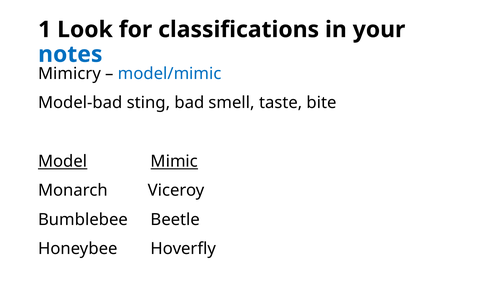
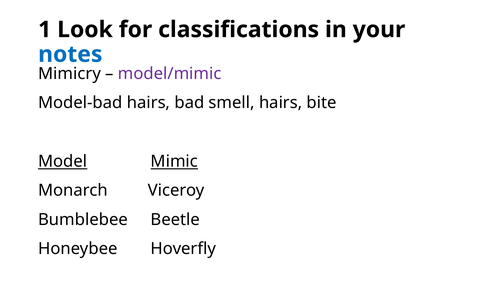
model/mimic colour: blue -> purple (170, 74)
Model-bad sting: sting -> hairs (148, 103)
smell taste: taste -> hairs (281, 103)
